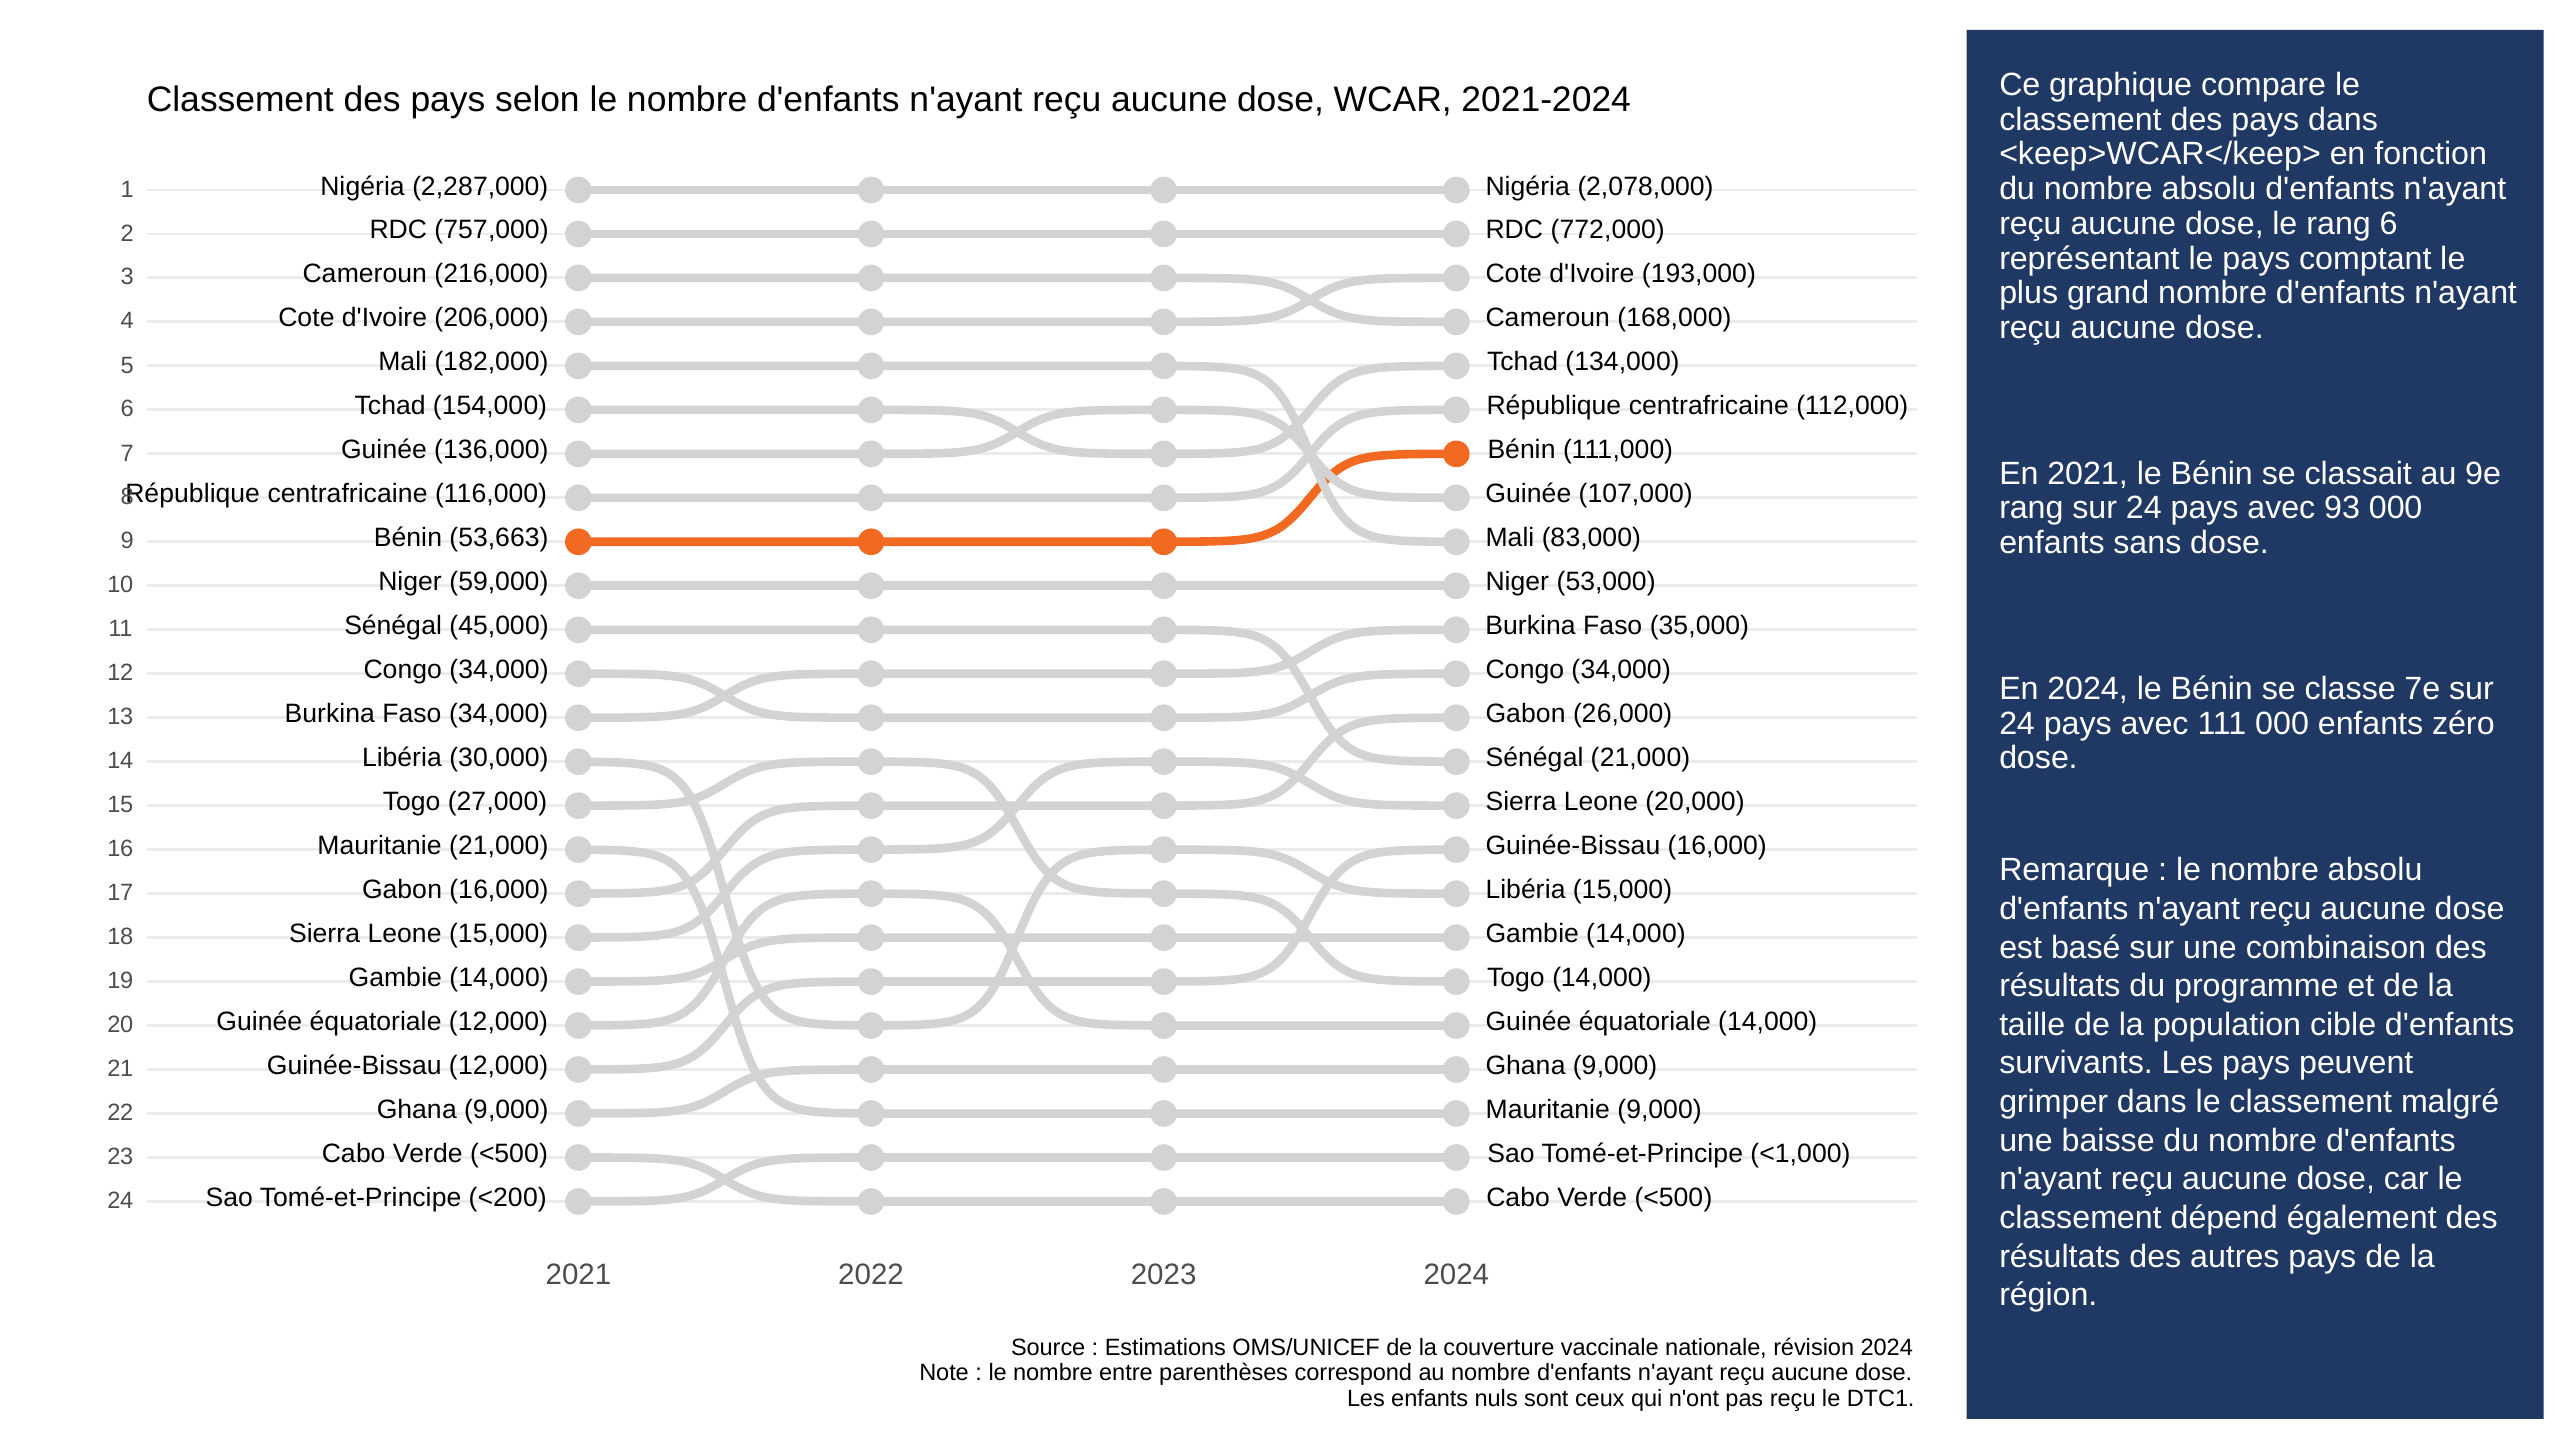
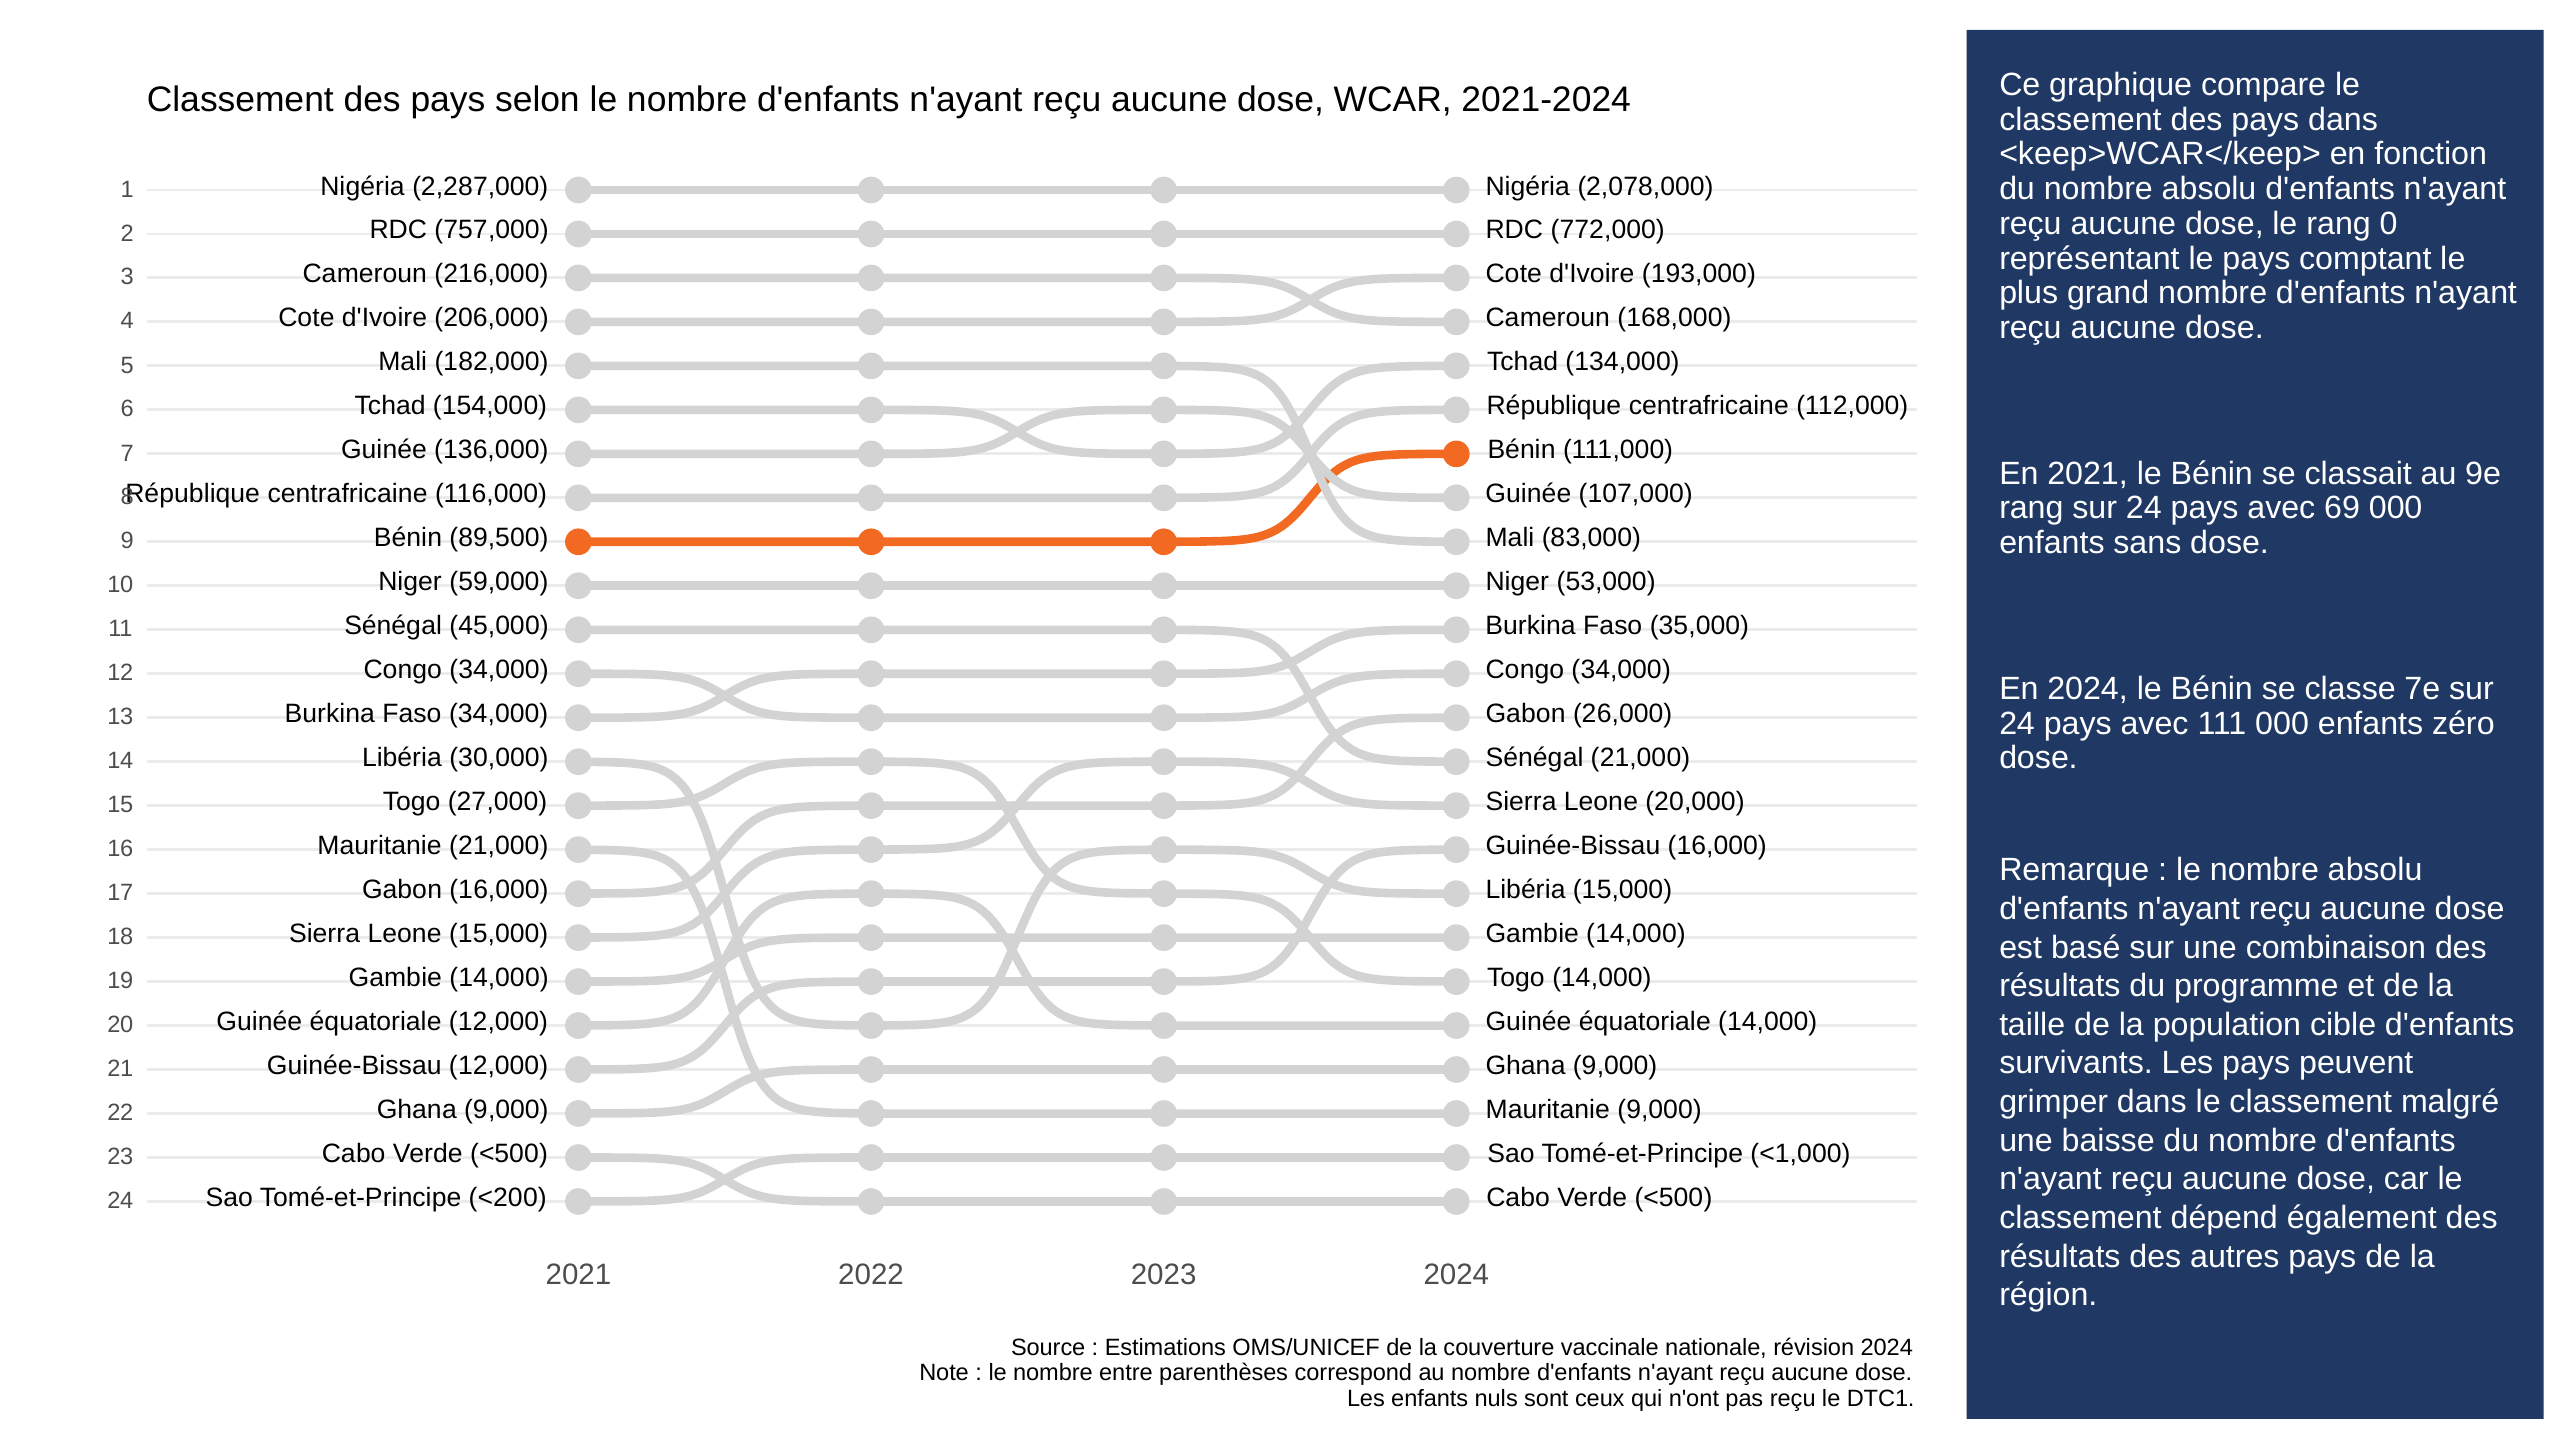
rang 6: 6 -> 0 (2389, 224)
93: 93 -> 69 (2342, 508)
53,663: 53,663 -> 89,500 (499, 538)
